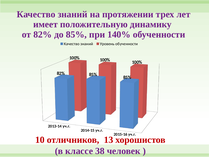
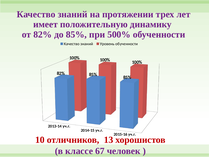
140%: 140% -> 500% (119, 34)
38: 38 -> 67 (100, 151)
